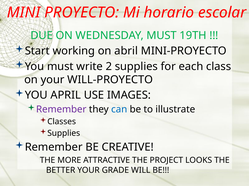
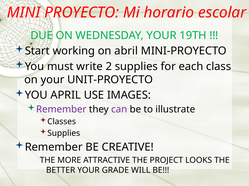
WEDNESDAY MUST: MUST -> YOUR (162, 36)
WILL-PROYECTO: WILL-PROYECTO -> UNIT-PROYECTO (110, 80)
can colour: blue -> purple (119, 110)
